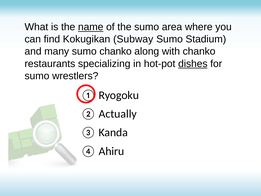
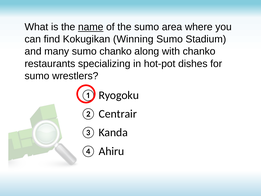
Subway: Subway -> Winning (133, 39)
dishes underline: present -> none (193, 64)
Actually: Actually -> Centrair (118, 114)
